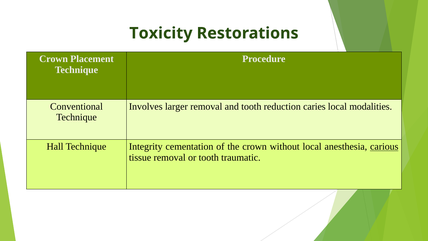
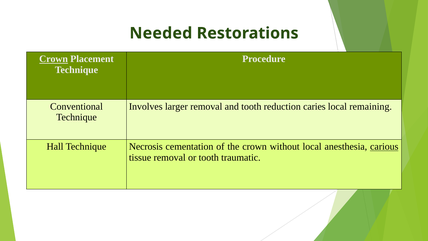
Toxicity: Toxicity -> Needed (161, 33)
Crown underline: none -> present (54, 59)
modalities: modalities -> remaining (371, 106)
Integrity: Integrity -> Necrosis (146, 146)
